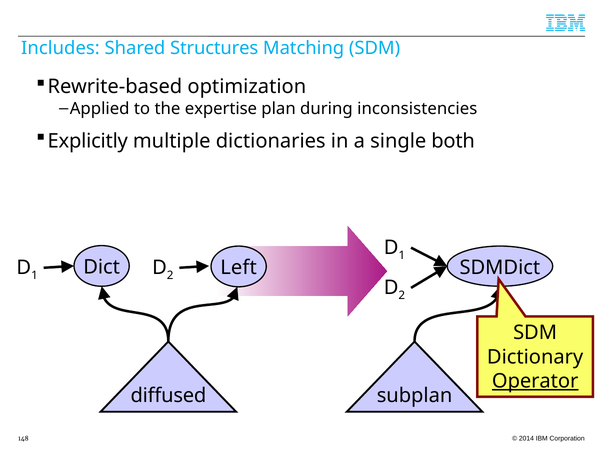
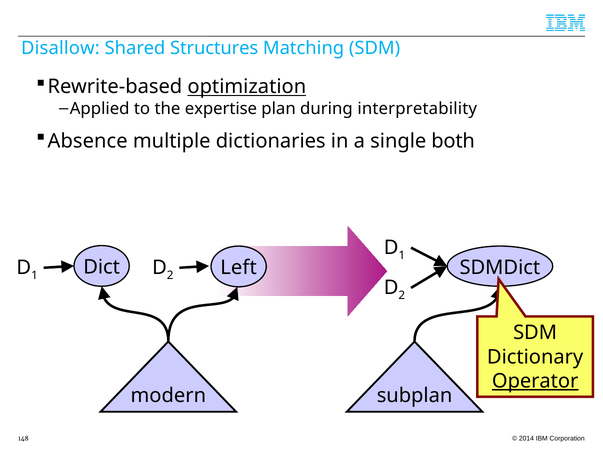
Includes: Includes -> Disallow (60, 48)
optimization underline: none -> present (247, 87)
inconsistencies: inconsistencies -> interpretability (417, 109)
Explicitly: Explicitly -> Absence (88, 141)
diffused: diffused -> modern (168, 396)
